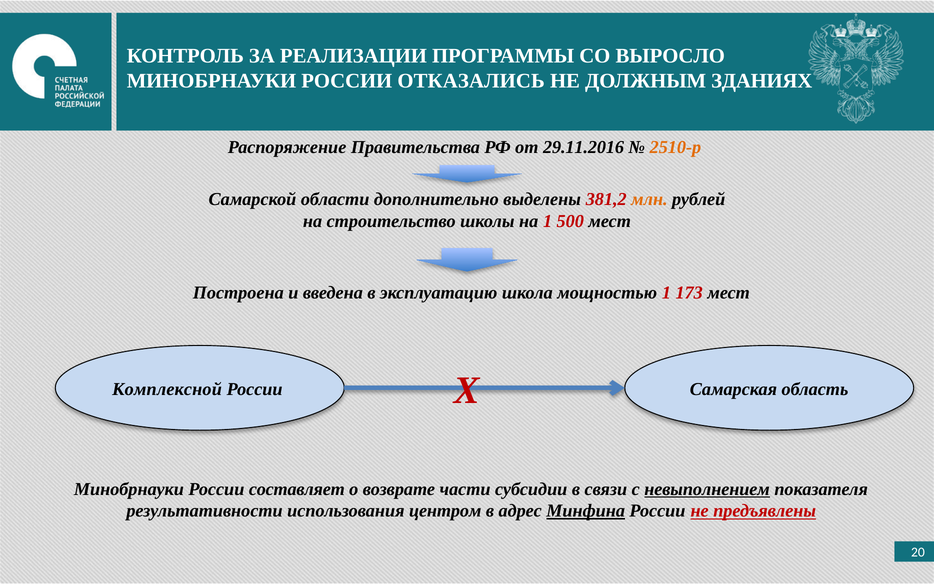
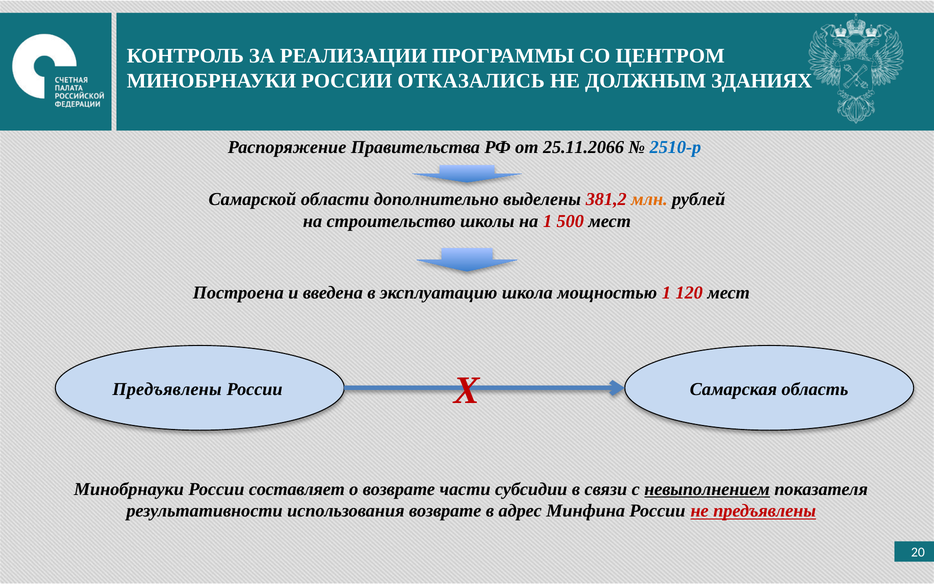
ВЫРОСЛО: ВЫРОСЛО -> ЦЕНТРОМ (670, 56)
29.11.2016: 29.11.2016 -> 25.11.2066 (584, 147)
2510-р colour: orange -> blue (675, 147)
173: 173 -> 120 (689, 293)
Комплексной: Комплексной -> Предъявлены (167, 389)
использования центром: центром -> возврате (445, 511)
Минфина underline: present -> none (586, 511)
